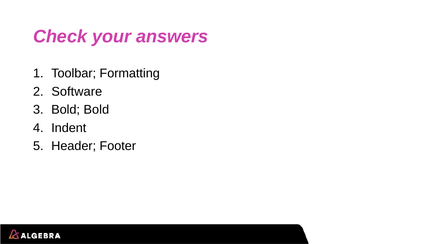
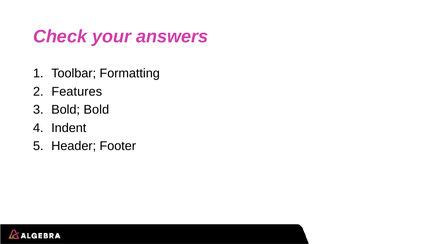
Software: Software -> Features (77, 91)
